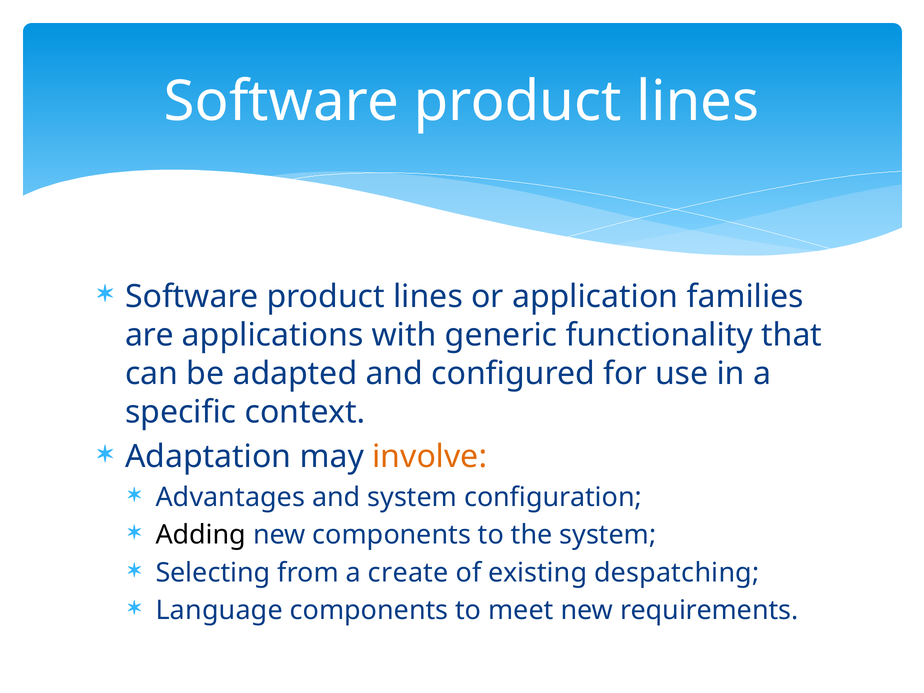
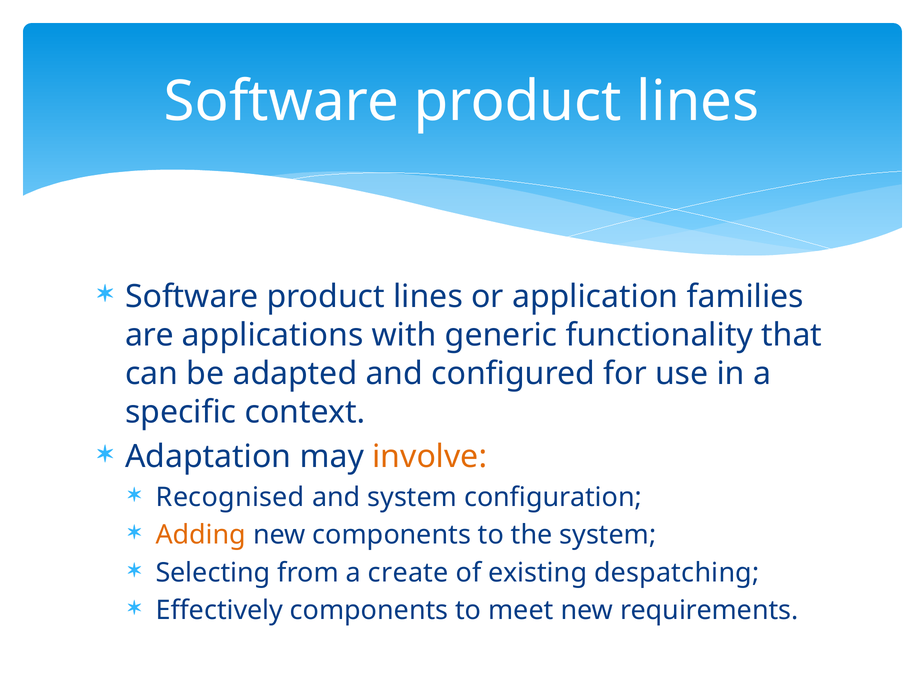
Advantages: Advantages -> Recognised (230, 497)
Adding colour: black -> orange (201, 535)
Language: Language -> Effectively (219, 610)
